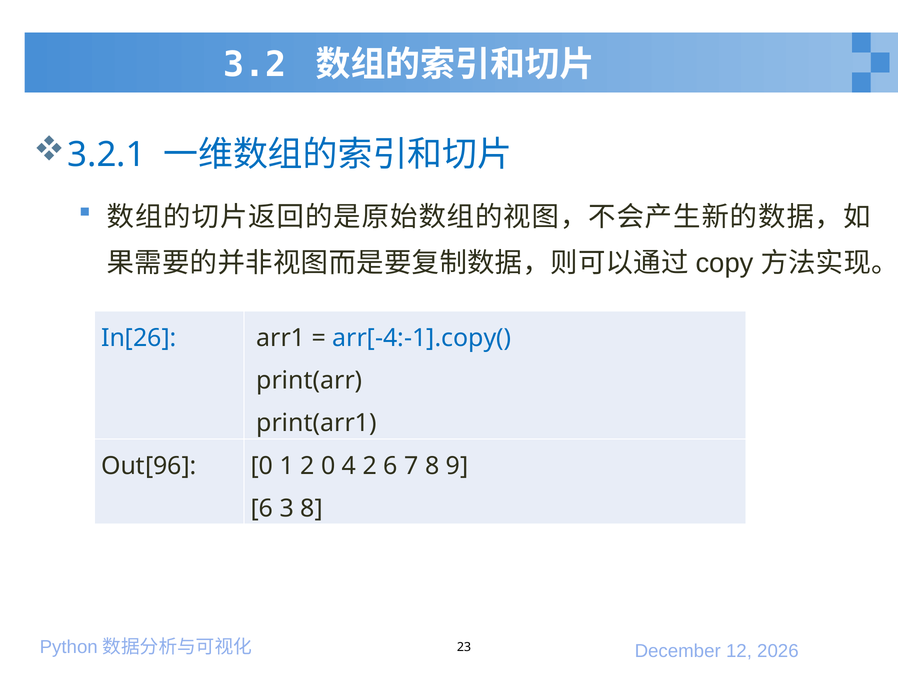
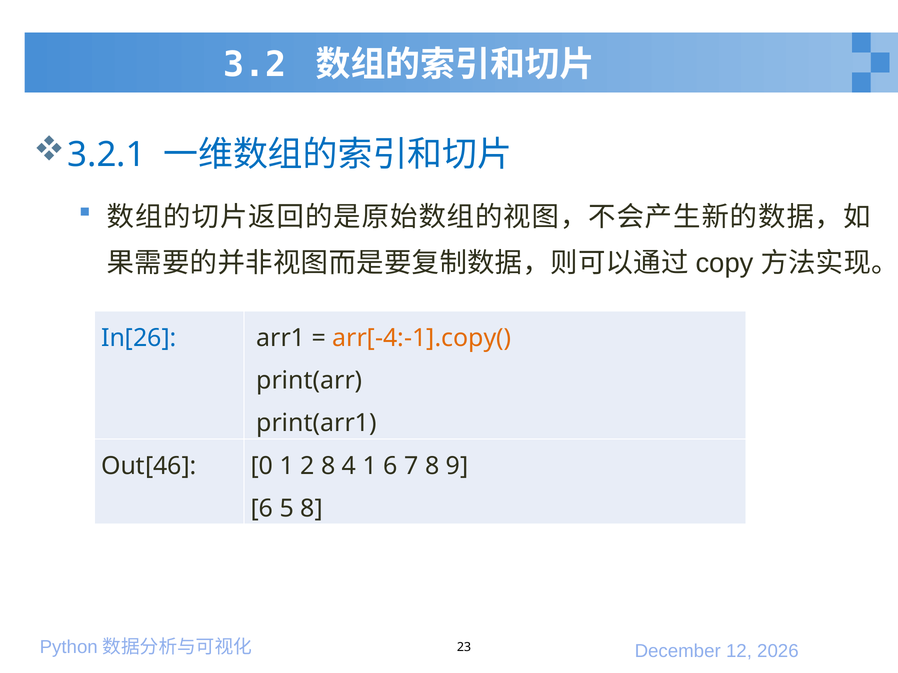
arr[-4:-1].copy( colour: blue -> orange (422, 338)
Out[96: Out[96 -> Out[46 (149, 466)
2 0: 0 -> 8 (328, 466)
4 2: 2 -> 1 (370, 466)
3: 3 -> 5 (287, 509)
